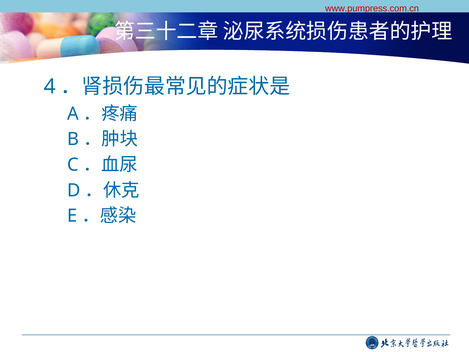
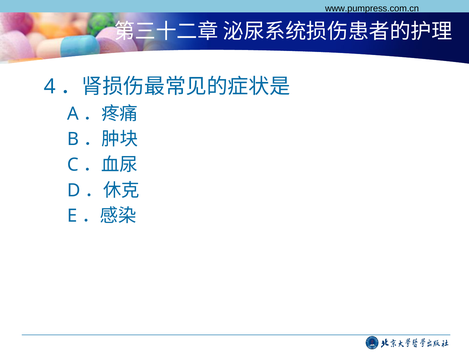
www.pumpress.com.cn colour: red -> black (372, 8)
